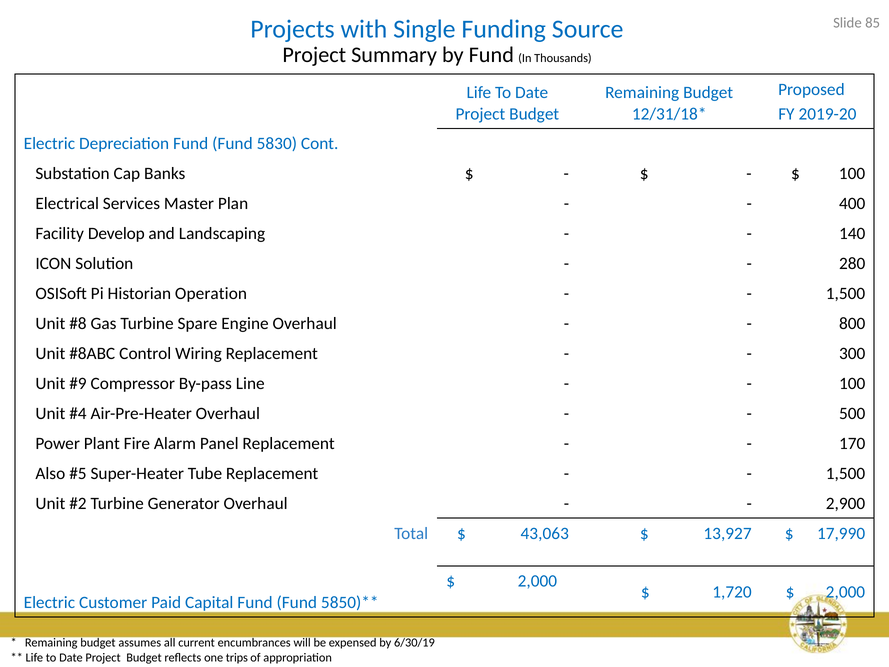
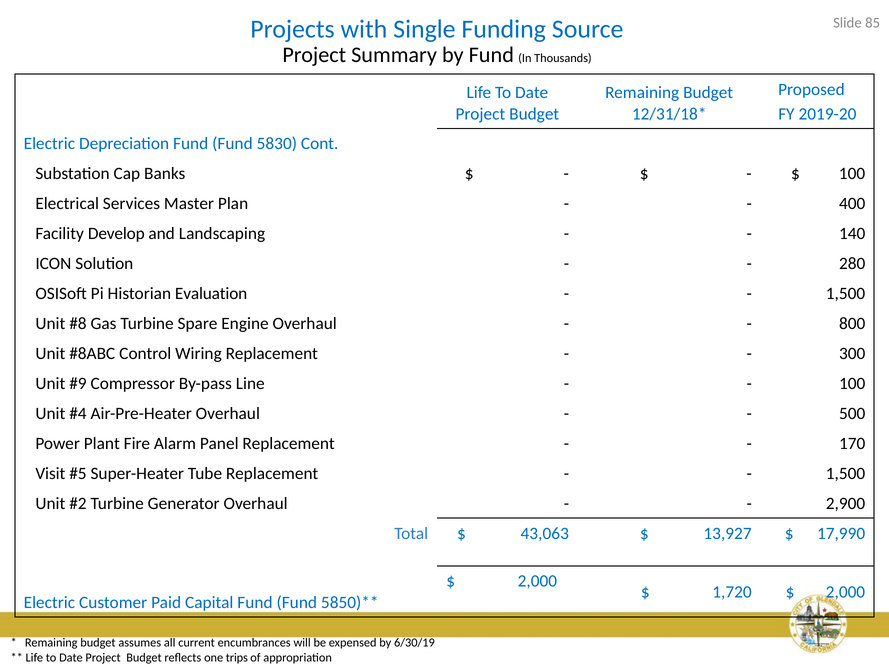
Operation: Operation -> Evaluation (211, 294)
Also: Also -> Visit (50, 473)
